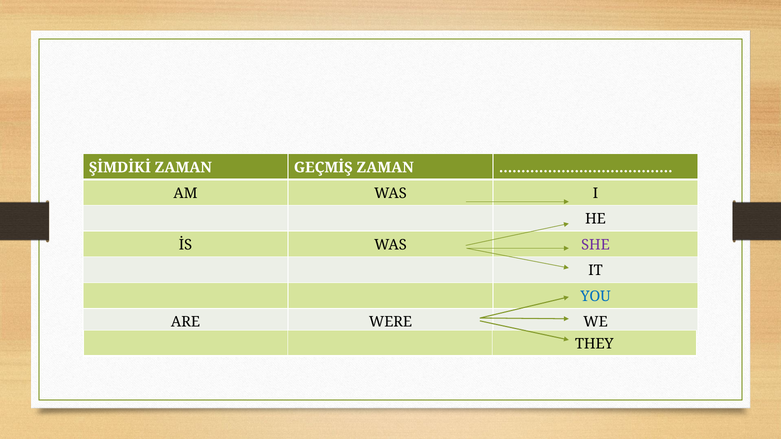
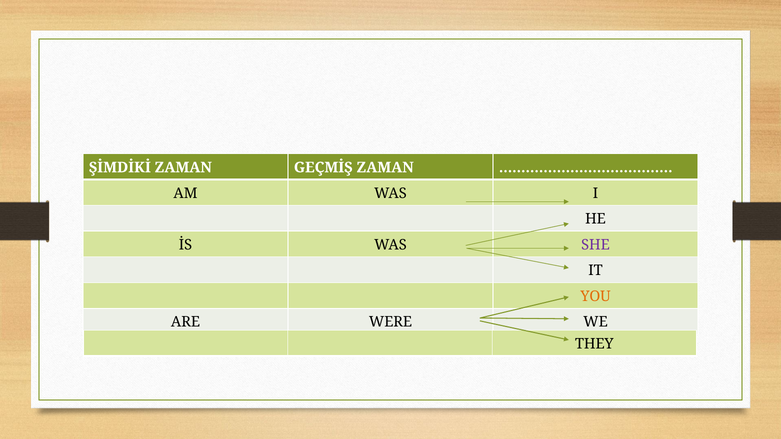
YOU colour: blue -> orange (596, 297)
